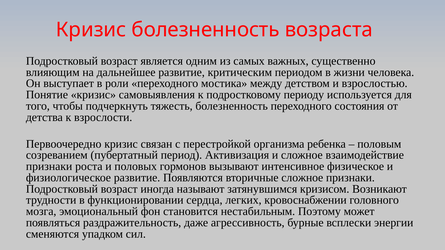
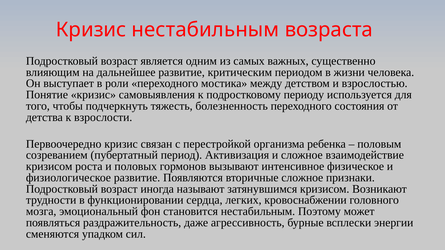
Кризис болезненность: болезненность -> нестабильным (205, 30)
признаки: признаки -> кризисом (49, 167)
